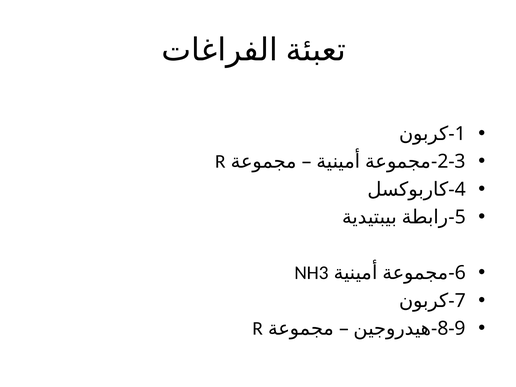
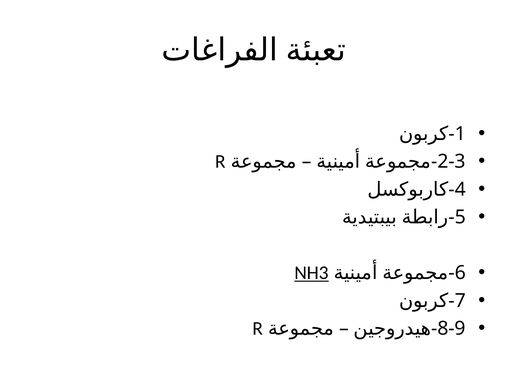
NH3 underline: none -> present (312, 273)
